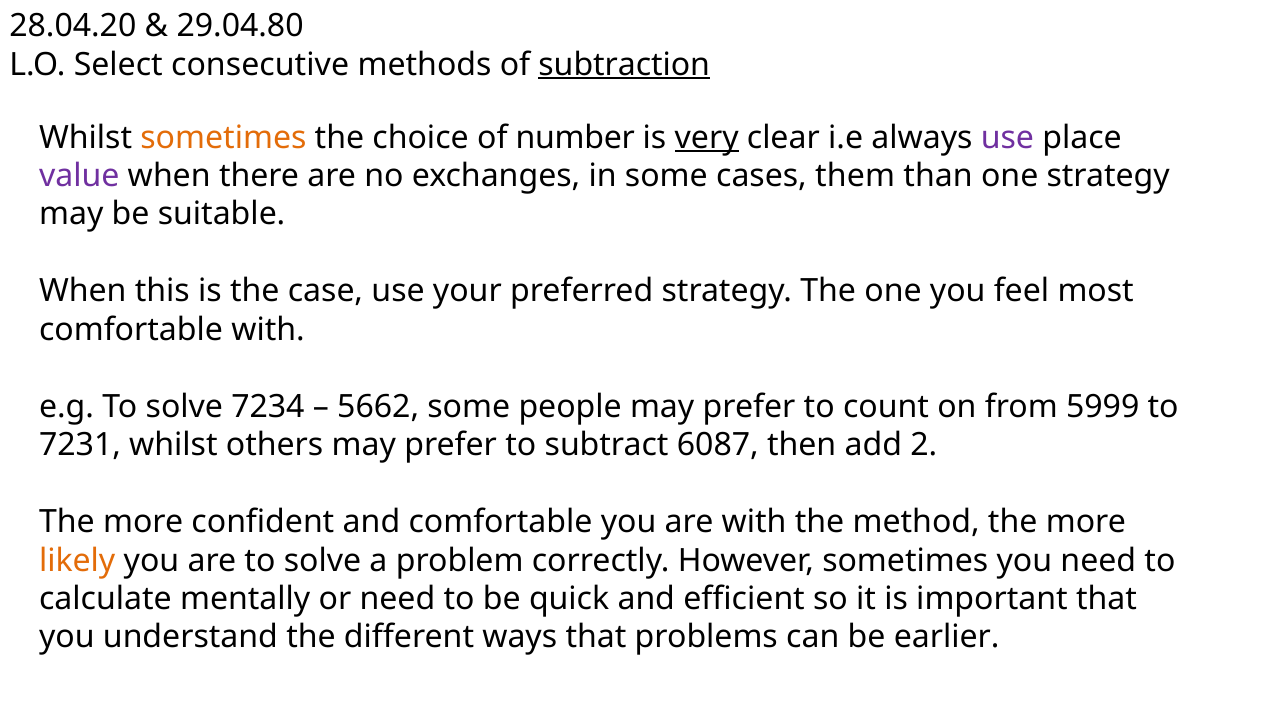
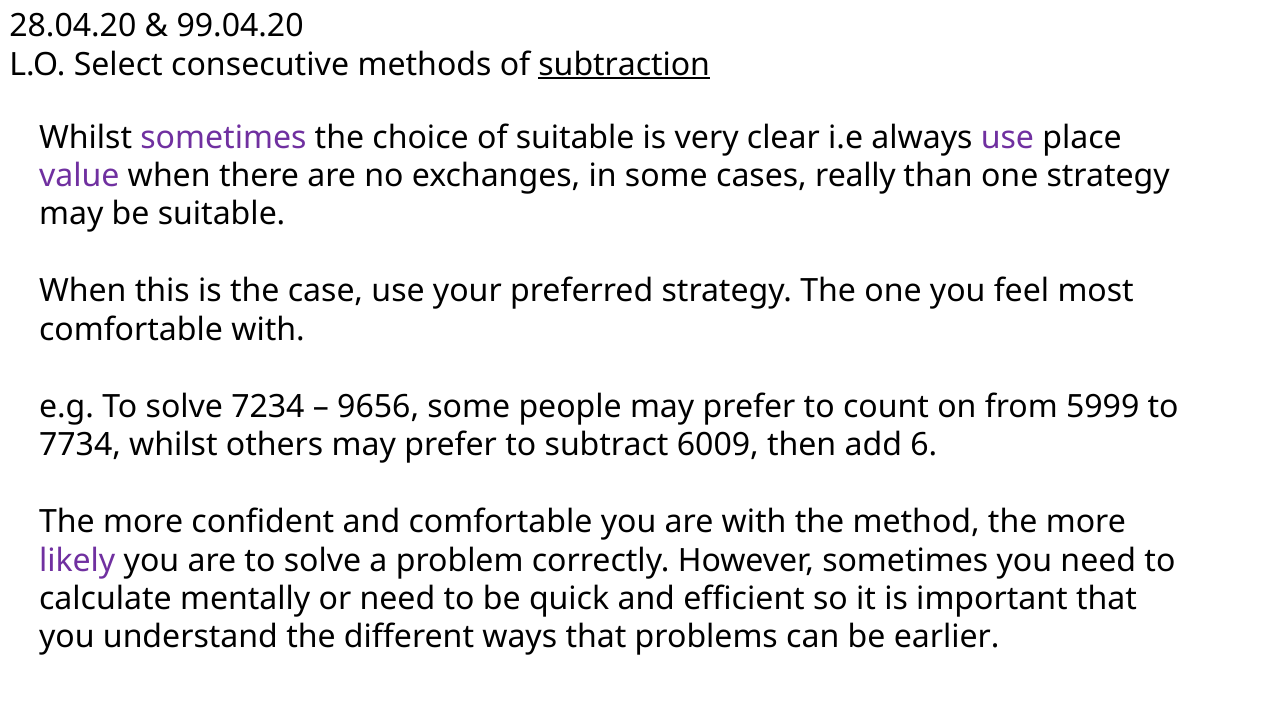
29.04.80: 29.04.80 -> 99.04.20 (240, 26)
sometimes colour: orange -> purple (223, 138)
of number: number -> suitable (575, 138)
very underline: present -> none (707, 138)
them: them -> really (855, 176)
5662: 5662 -> 9656 (378, 407)
7231: 7231 -> 7734 (80, 445)
6087: 6087 -> 6009 (718, 445)
2: 2 -> 6 (924, 445)
likely colour: orange -> purple (77, 561)
